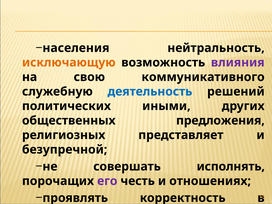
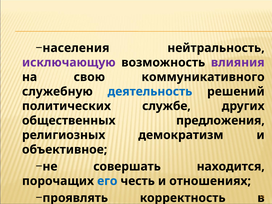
исключающую colour: orange -> purple (69, 63)
иными: иными -> службе (166, 106)
представляет: представляет -> демократизм (181, 135)
безупречной: безупречной -> объективное (65, 150)
исполнять: исполнять -> находится (231, 166)
его colour: purple -> blue (107, 181)
